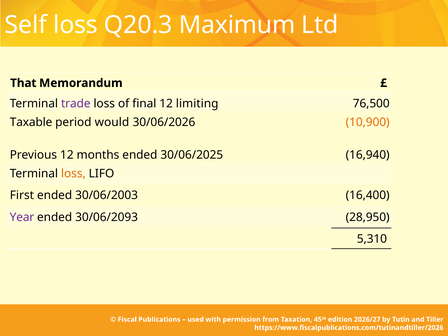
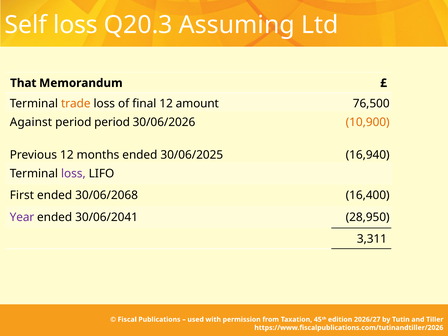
Maximum: Maximum -> Assuming (237, 25)
trade colour: purple -> orange (76, 104)
limiting: limiting -> amount (197, 104)
Taxable: Taxable -> Against (31, 122)
period would: would -> period (112, 122)
loss colour: orange -> purple (73, 173)
30/06/2003: 30/06/2003 -> 30/06/2068 (107, 195)
30/06/2093: 30/06/2093 -> 30/06/2041 (107, 217)
5,310: 5,310 -> 3,311 (372, 239)
